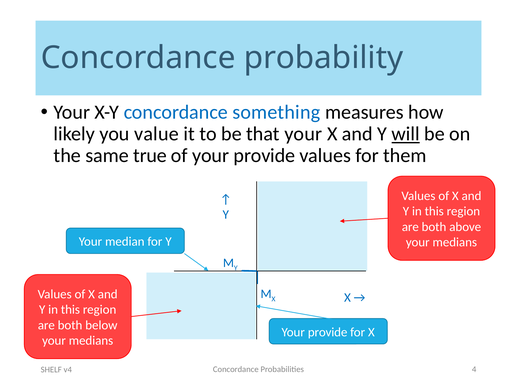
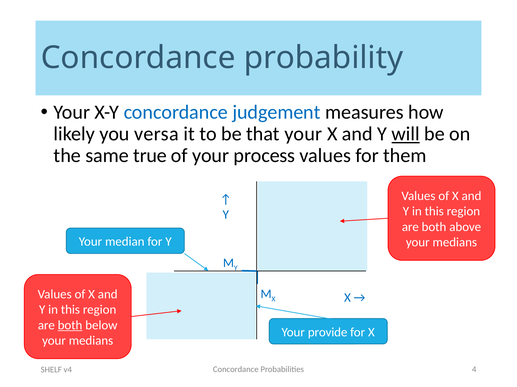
something: something -> judgement (276, 113)
value: value -> versa (156, 134)
of your provide: provide -> process (264, 156)
both underline: none -> present (70, 326)
